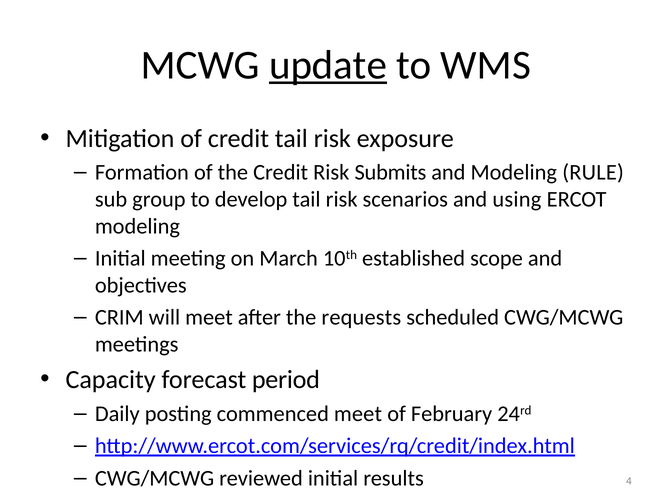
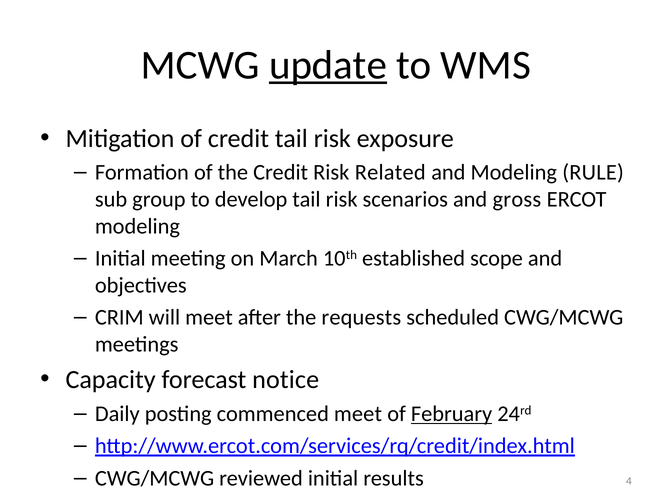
Submits: Submits -> Related (390, 173)
using: using -> gross (517, 199)
period: period -> notice (286, 380)
February underline: none -> present (452, 414)
